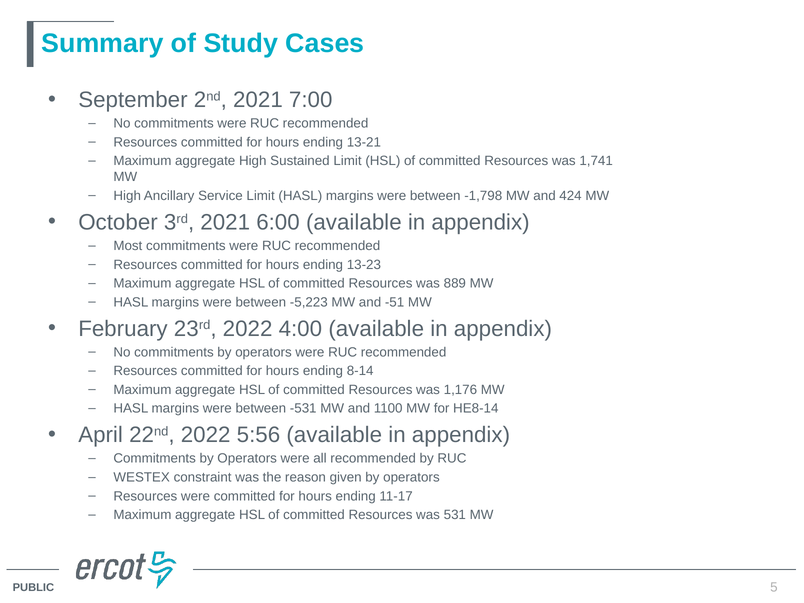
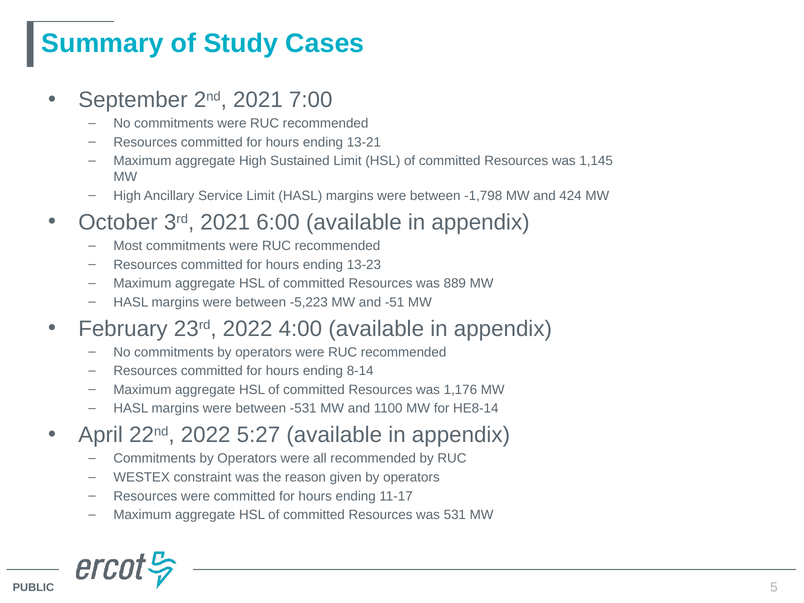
1,741: 1,741 -> 1,145 (596, 161)
5:56: 5:56 -> 5:27 (258, 435)
